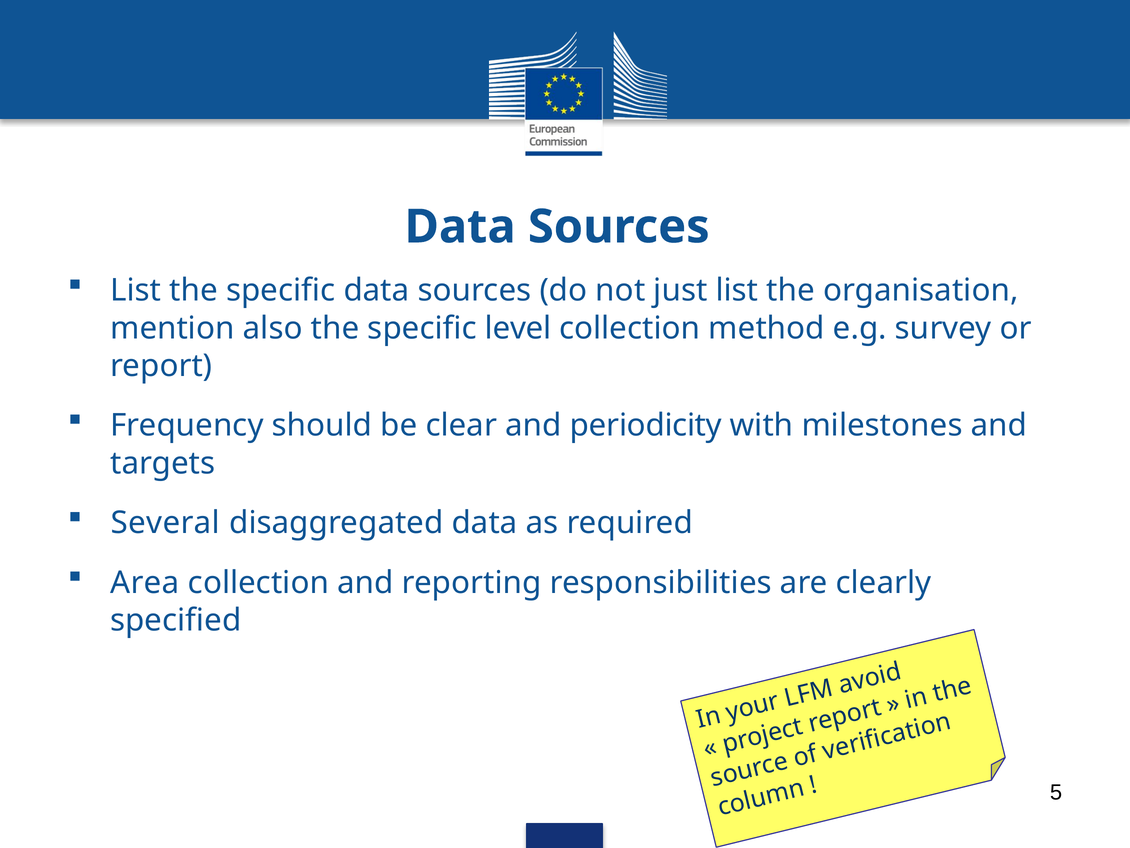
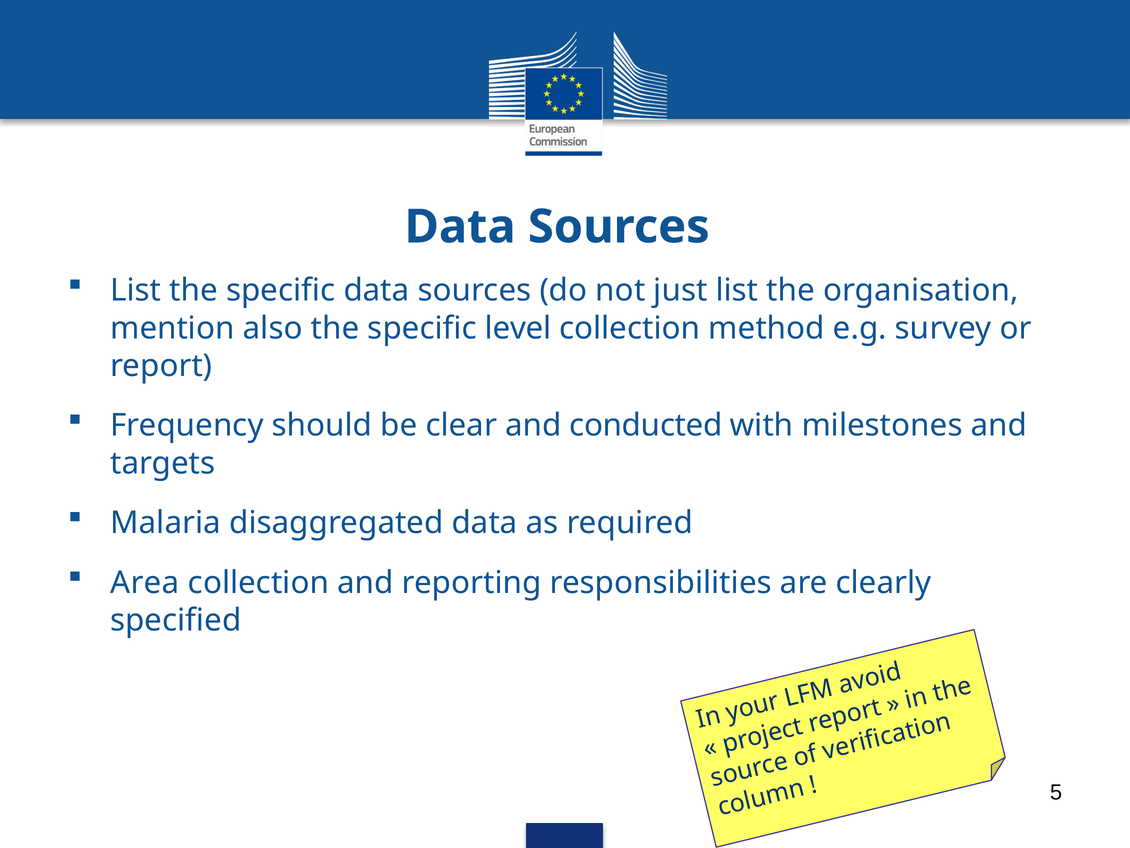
periodicity: periodicity -> conducted (646, 425)
Several: Several -> Malaria (166, 523)
